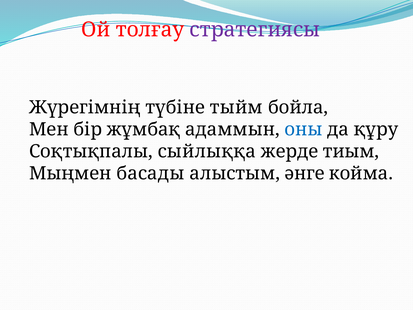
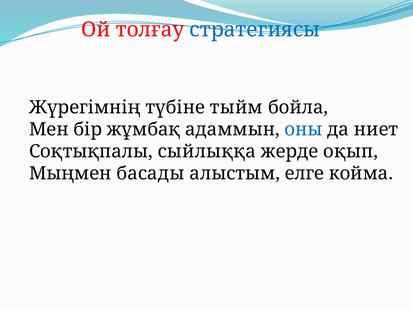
стратегиясы colour: purple -> blue (255, 30)
құру: құру -> ниет (376, 129)
тиым: тиым -> оқып (351, 151)
әнге: әнге -> елге (304, 173)
